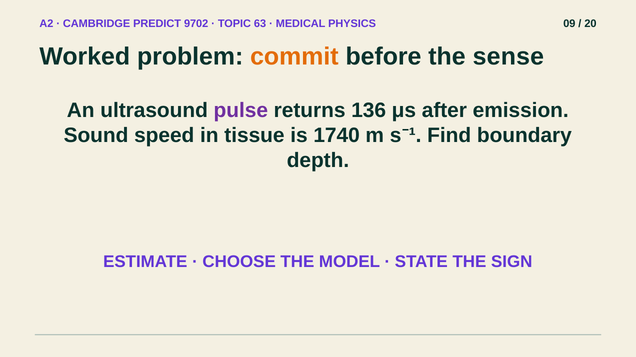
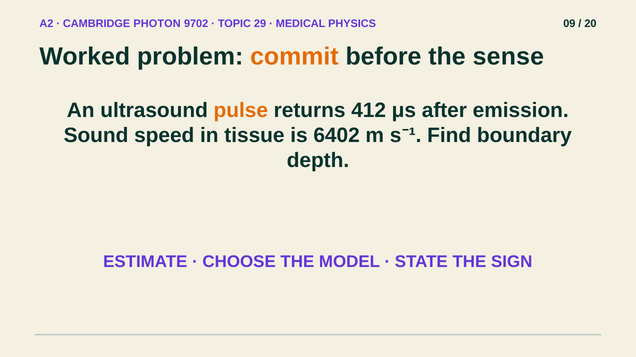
PREDICT: PREDICT -> PHOTON (157, 24)
63: 63 -> 29 (260, 24)
pulse colour: purple -> orange (241, 111)
136: 136 -> 412 (369, 111)
1740: 1740 -> 6402 (337, 136)
